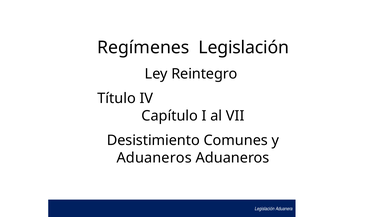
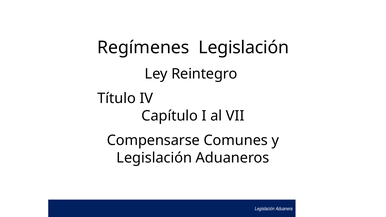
Desistimiento: Desistimiento -> Compensarse (153, 140)
Aduaneros: Aduaneros -> Legislación (154, 158)
